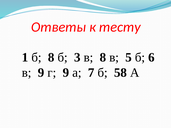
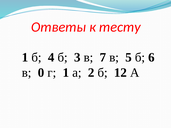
б 8: 8 -> 4 (51, 57)
в 8: 8 -> 7 (103, 57)
в 9: 9 -> 0 (41, 73)
г 9: 9 -> 1 (66, 73)
7: 7 -> 2 (91, 73)
58: 58 -> 12 (120, 73)
